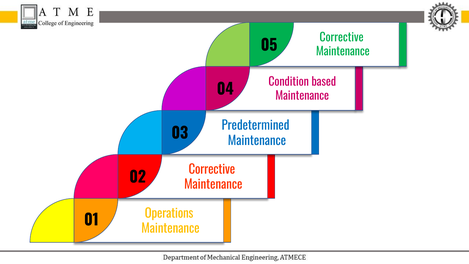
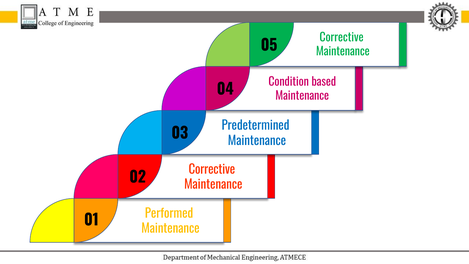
Operations: Operations -> Performed (169, 213)
